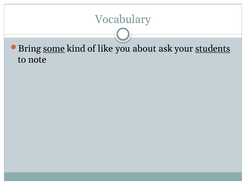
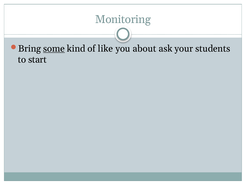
Vocabulary: Vocabulary -> Monitoring (123, 19)
students underline: present -> none (213, 48)
note: note -> start (37, 60)
